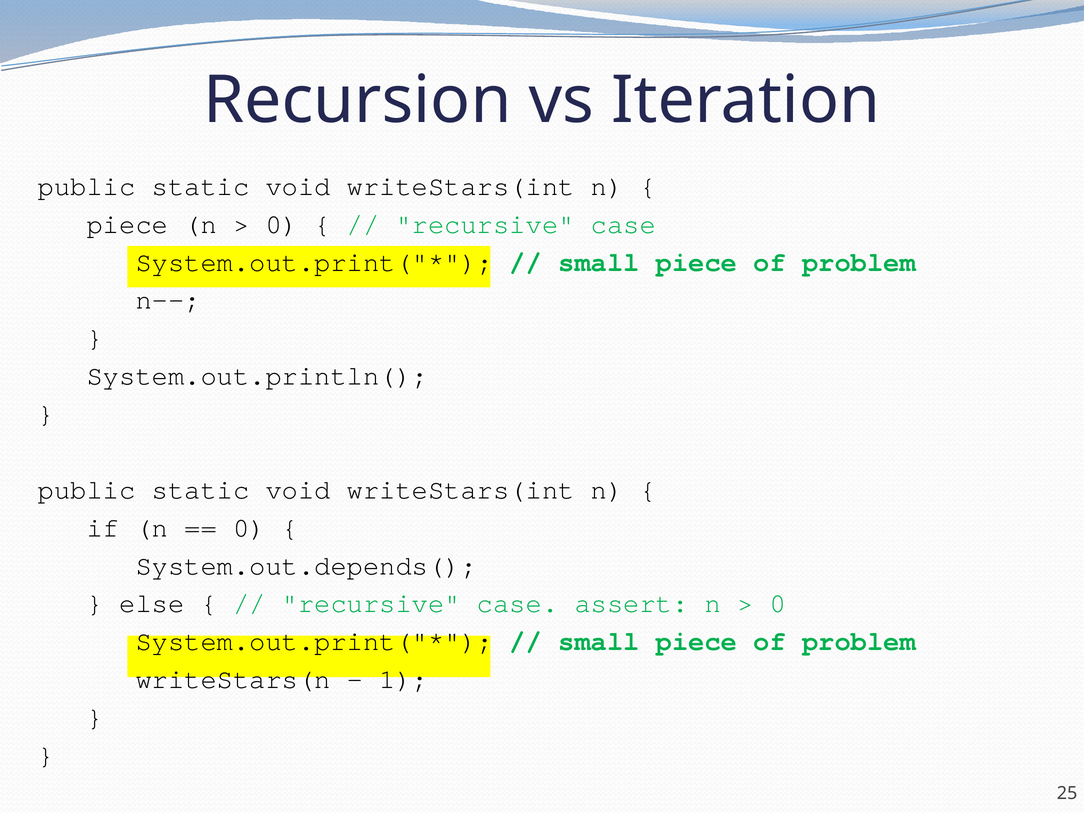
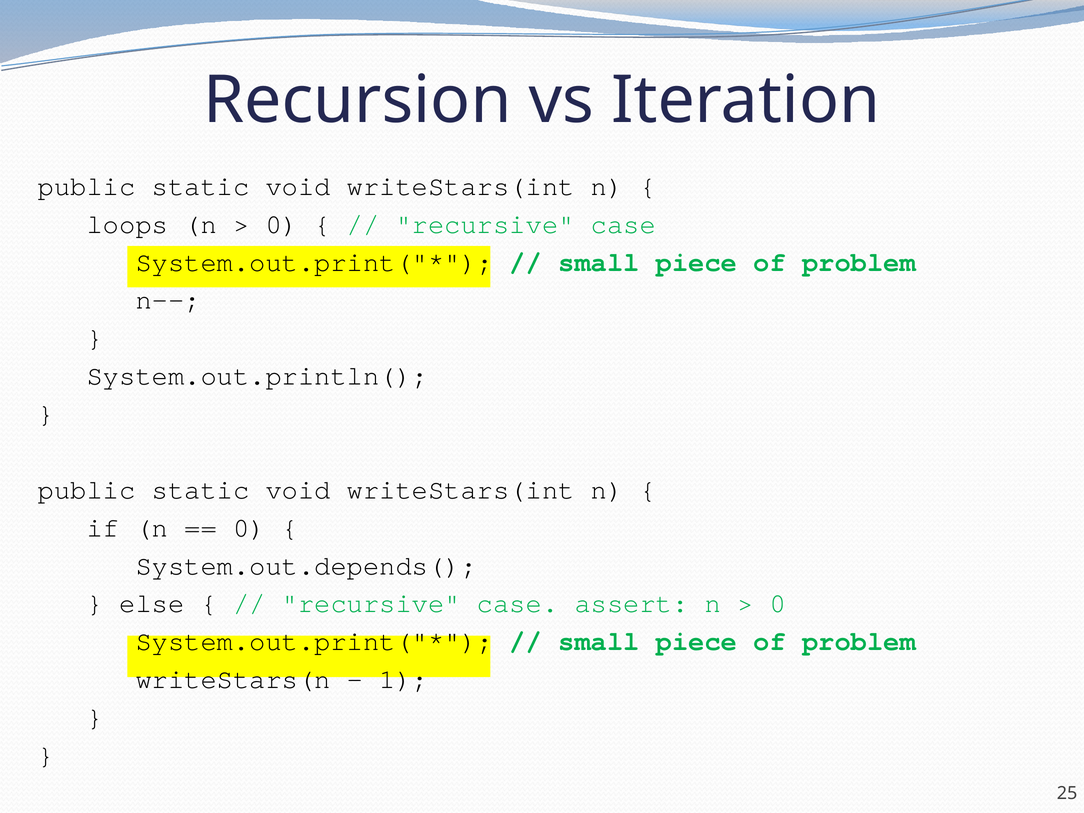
piece: piece -> loops (127, 224)
